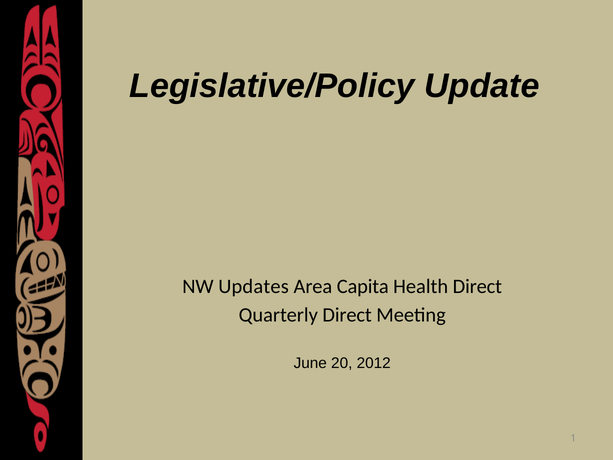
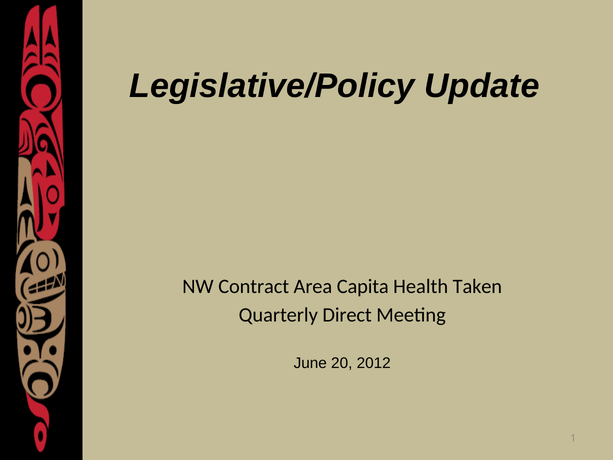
Updates: Updates -> Contract (254, 286)
Health Direct: Direct -> Taken (477, 286)
